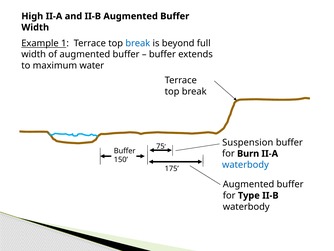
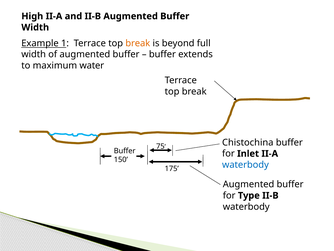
break colour: blue -> orange (138, 43)
Suspension: Suspension -> Chistochina (248, 142)
Burn: Burn -> Inlet (248, 153)
